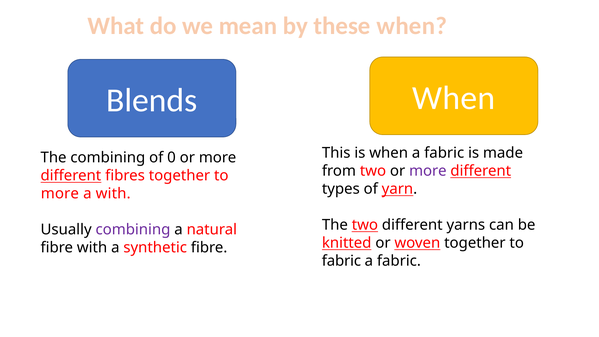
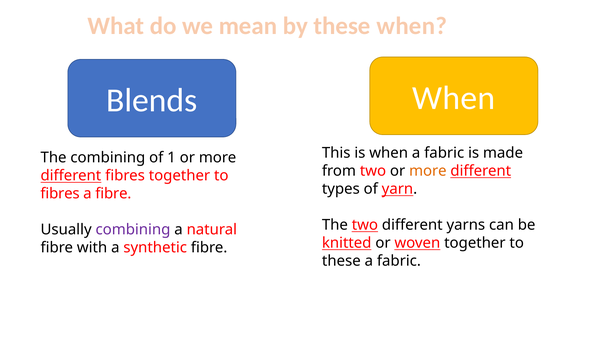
0: 0 -> 1 (172, 158)
more colour: purple -> orange (428, 171)
more: more -> fibres (60, 194)
a with: with -> fibre (113, 194)
fabric: fabric -> these (341, 261)
